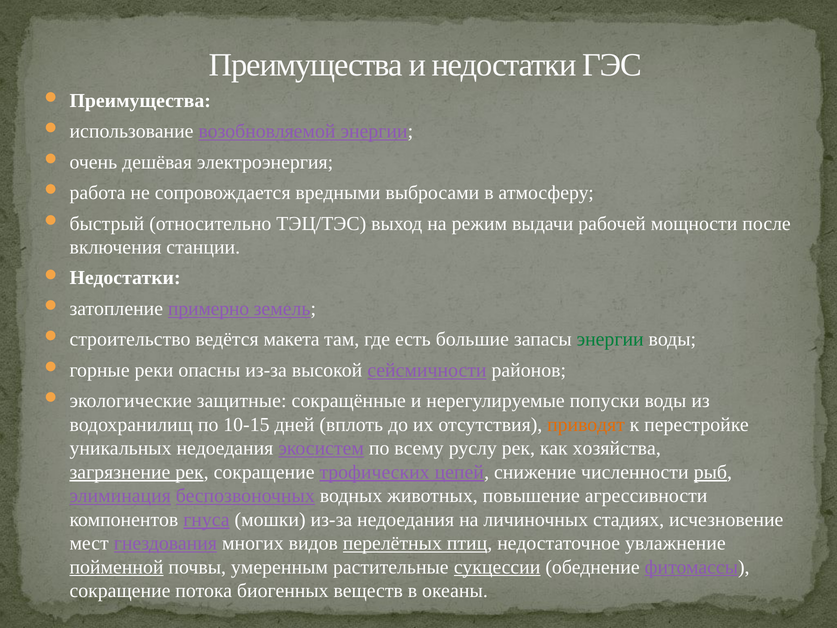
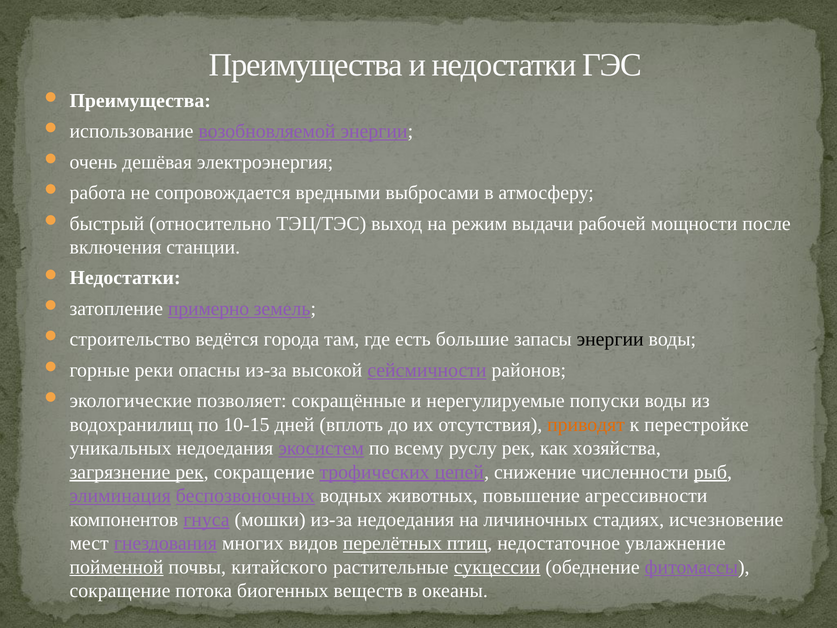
макета: макета -> города (292, 339)
энергии colour: green -> black (610, 339)
защитные: защитные -> позволяет (242, 401)
умеренным: умеренным -> китайского (279, 567)
